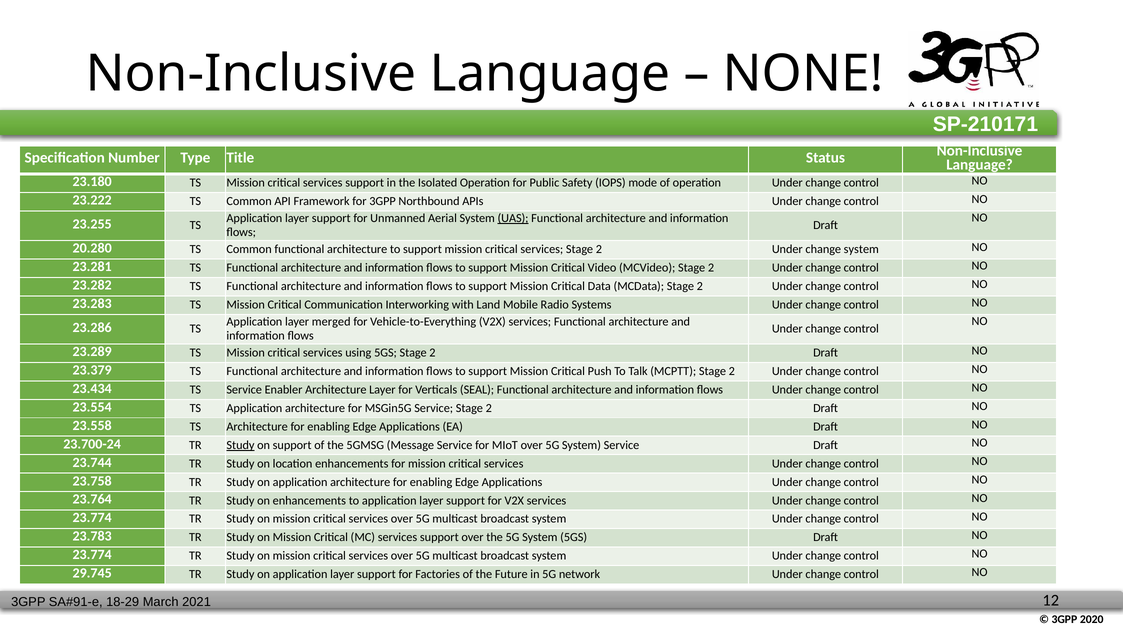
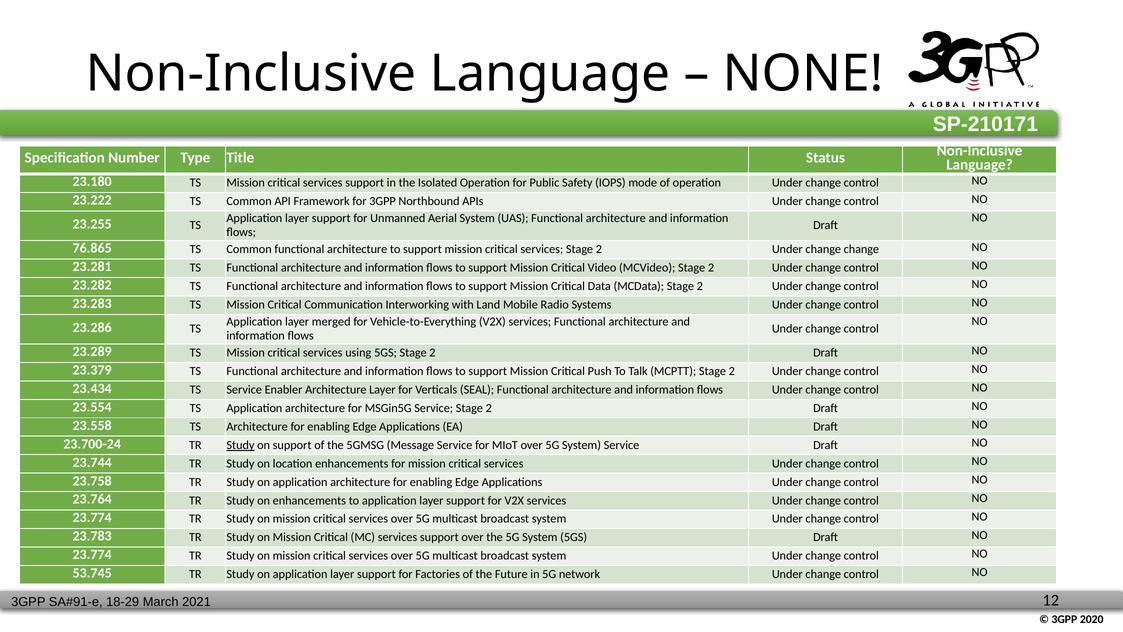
UAS underline: present -> none (513, 218)
20.280: 20.280 -> 76.865 (92, 248)
change system: system -> change (861, 249)
29.745: 29.745 -> 53.745 (92, 573)
